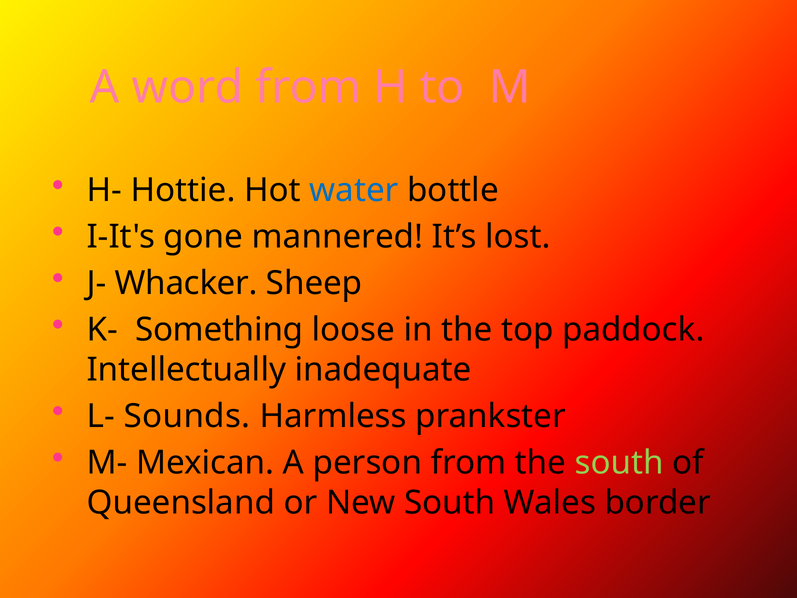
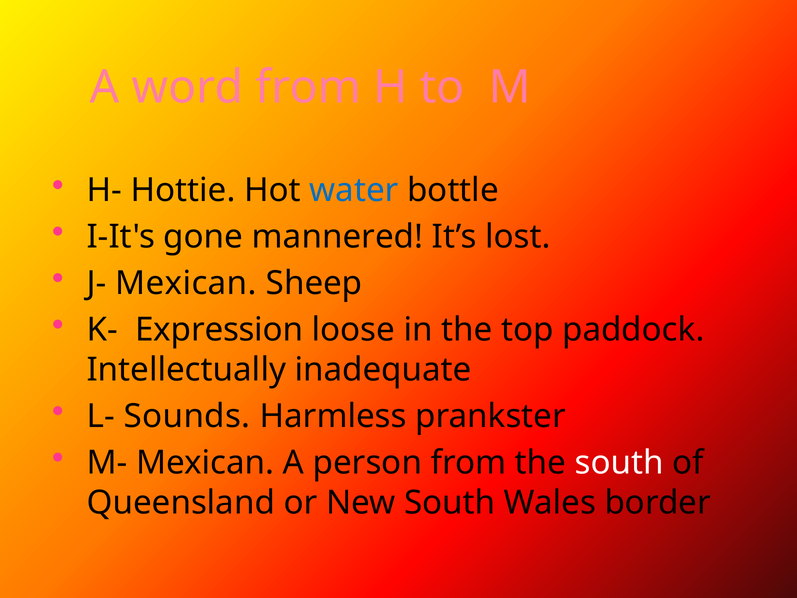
J- Whacker: Whacker -> Mexican (186, 283)
Something: Something -> Expression (219, 330)
south colour: light green -> white (619, 463)
